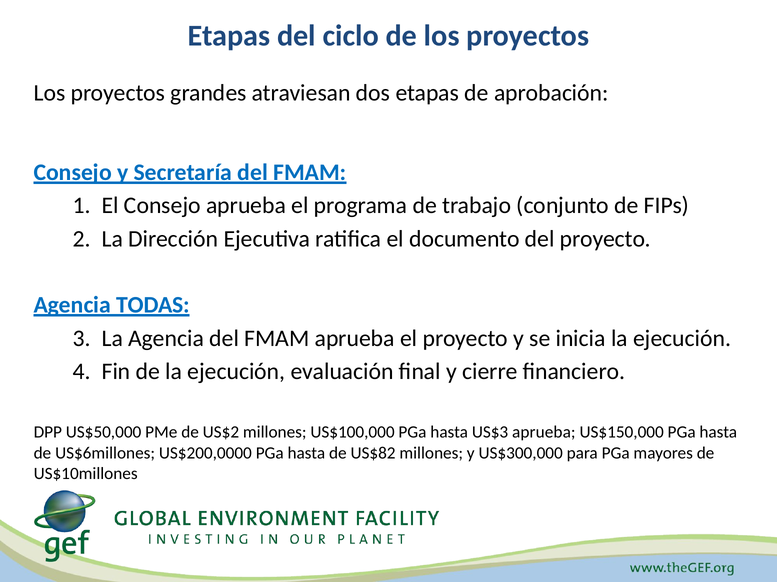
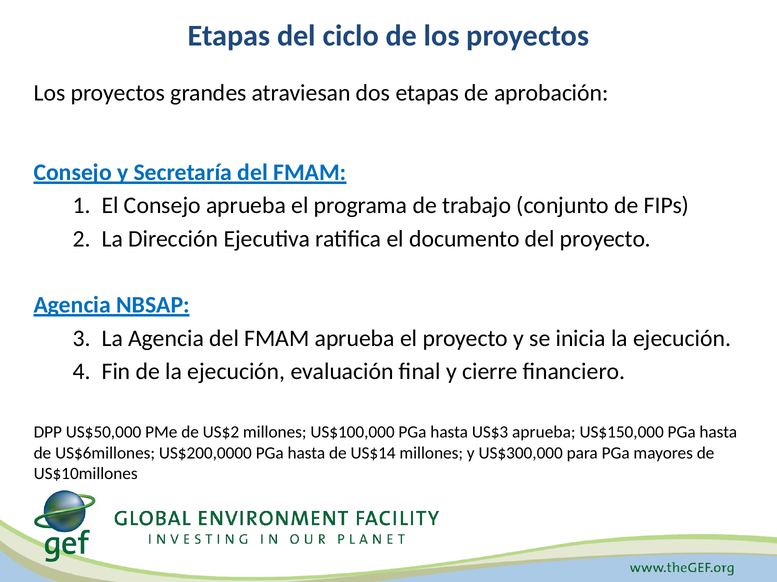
TODAS: TODAS -> NBSAP (153, 306)
US$82: US$82 -> US$14 (373, 454)
